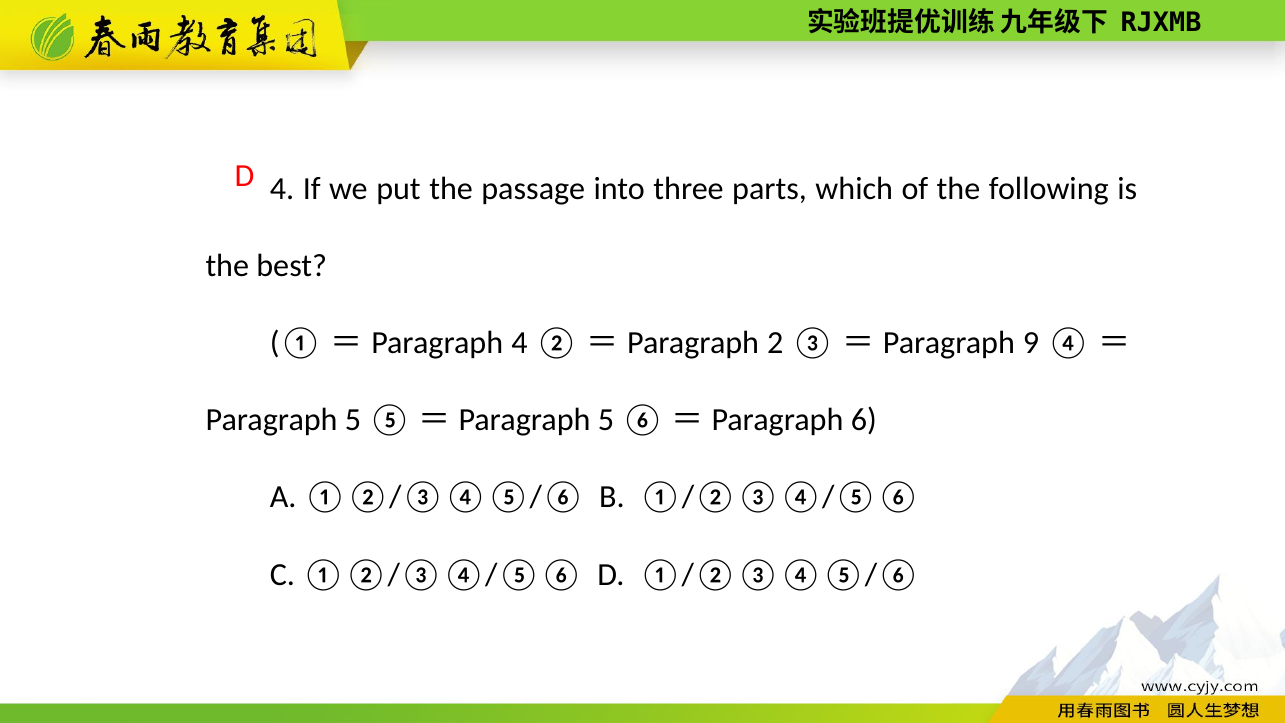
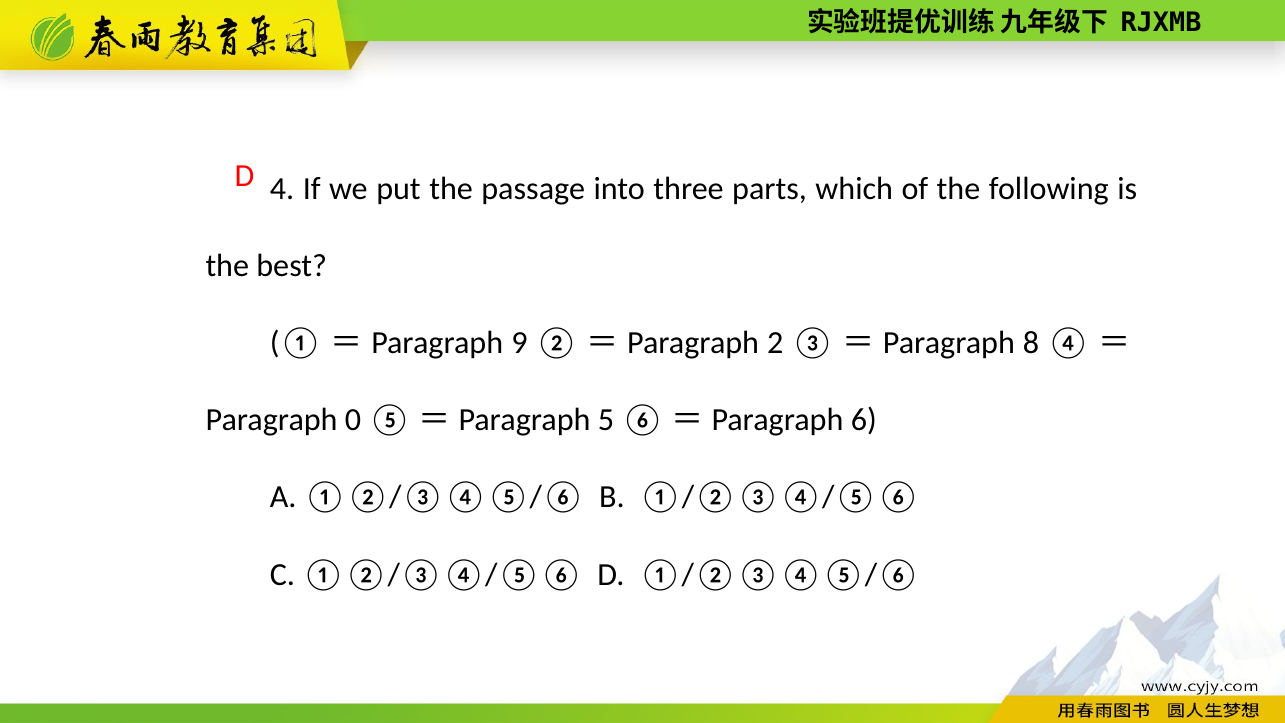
4: 4 -> 9 (519, 343)
9: 9 -> 8 (1031, 343)
5: 5 -> 0 (353, 420)
